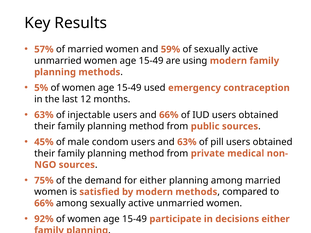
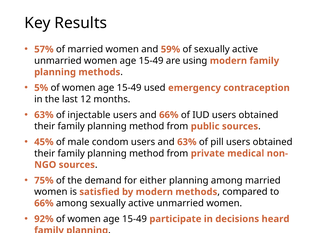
decisions either: either -> heard (275, 219)
